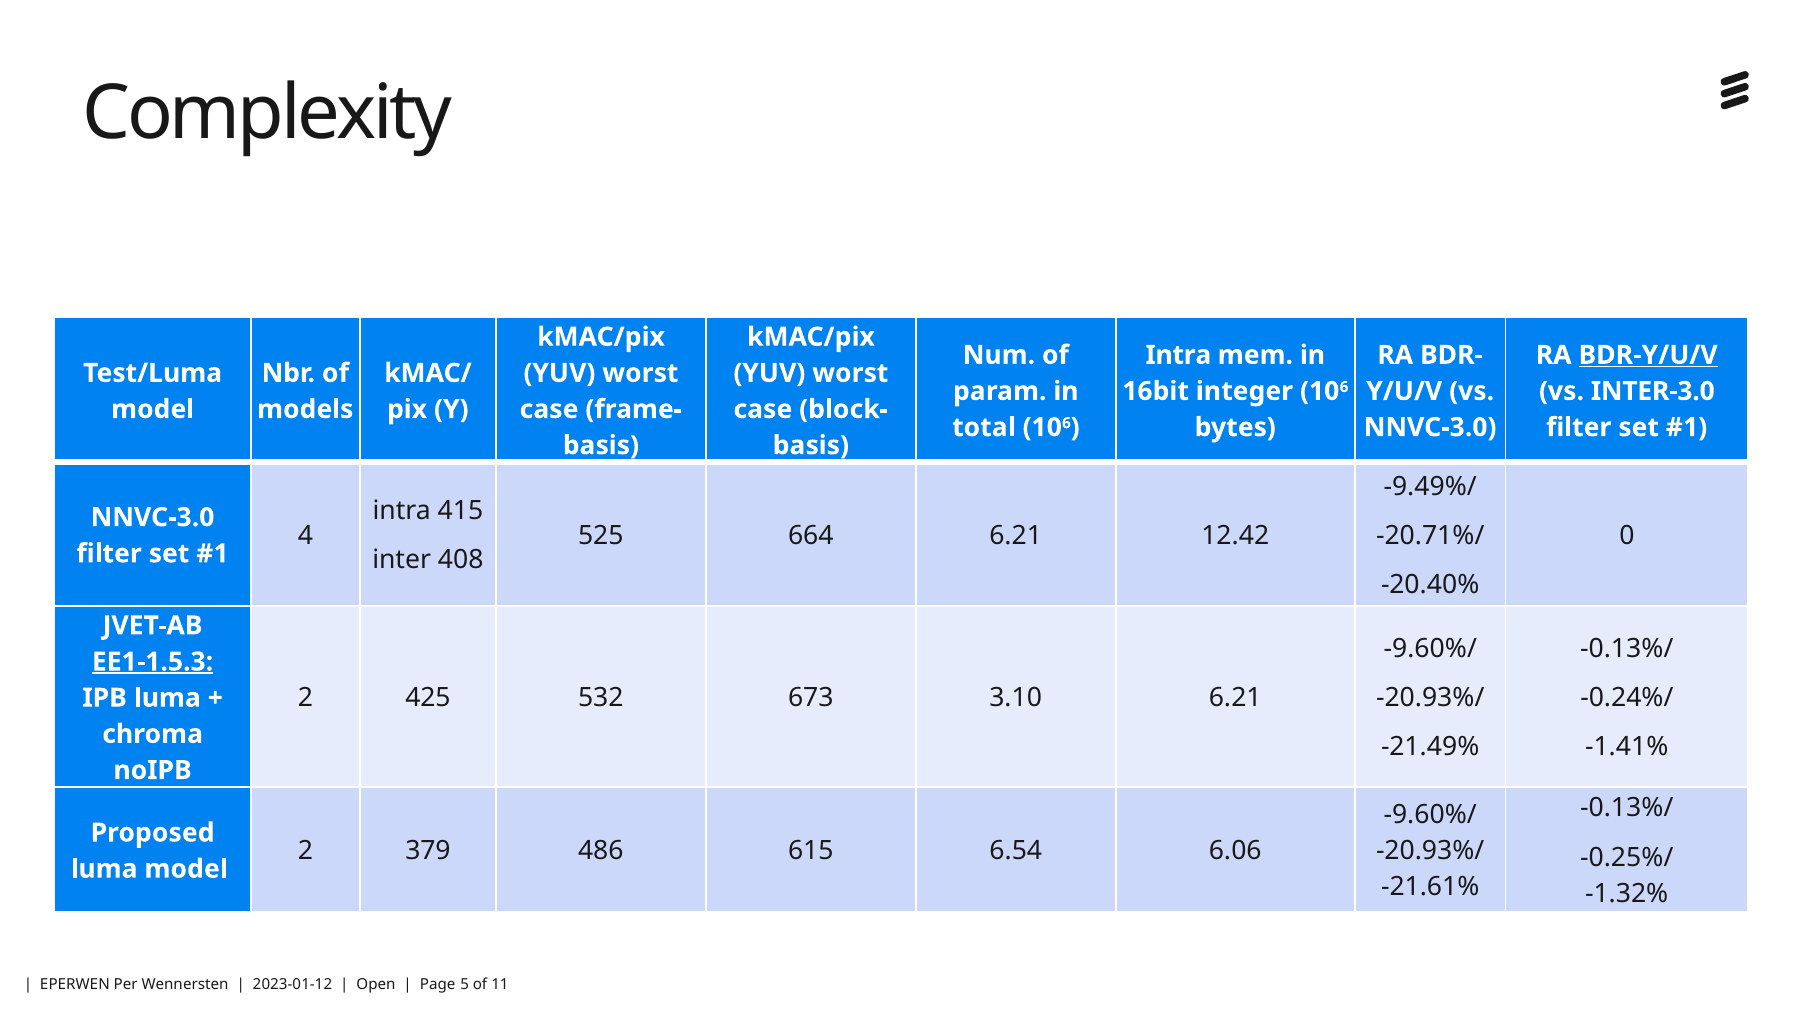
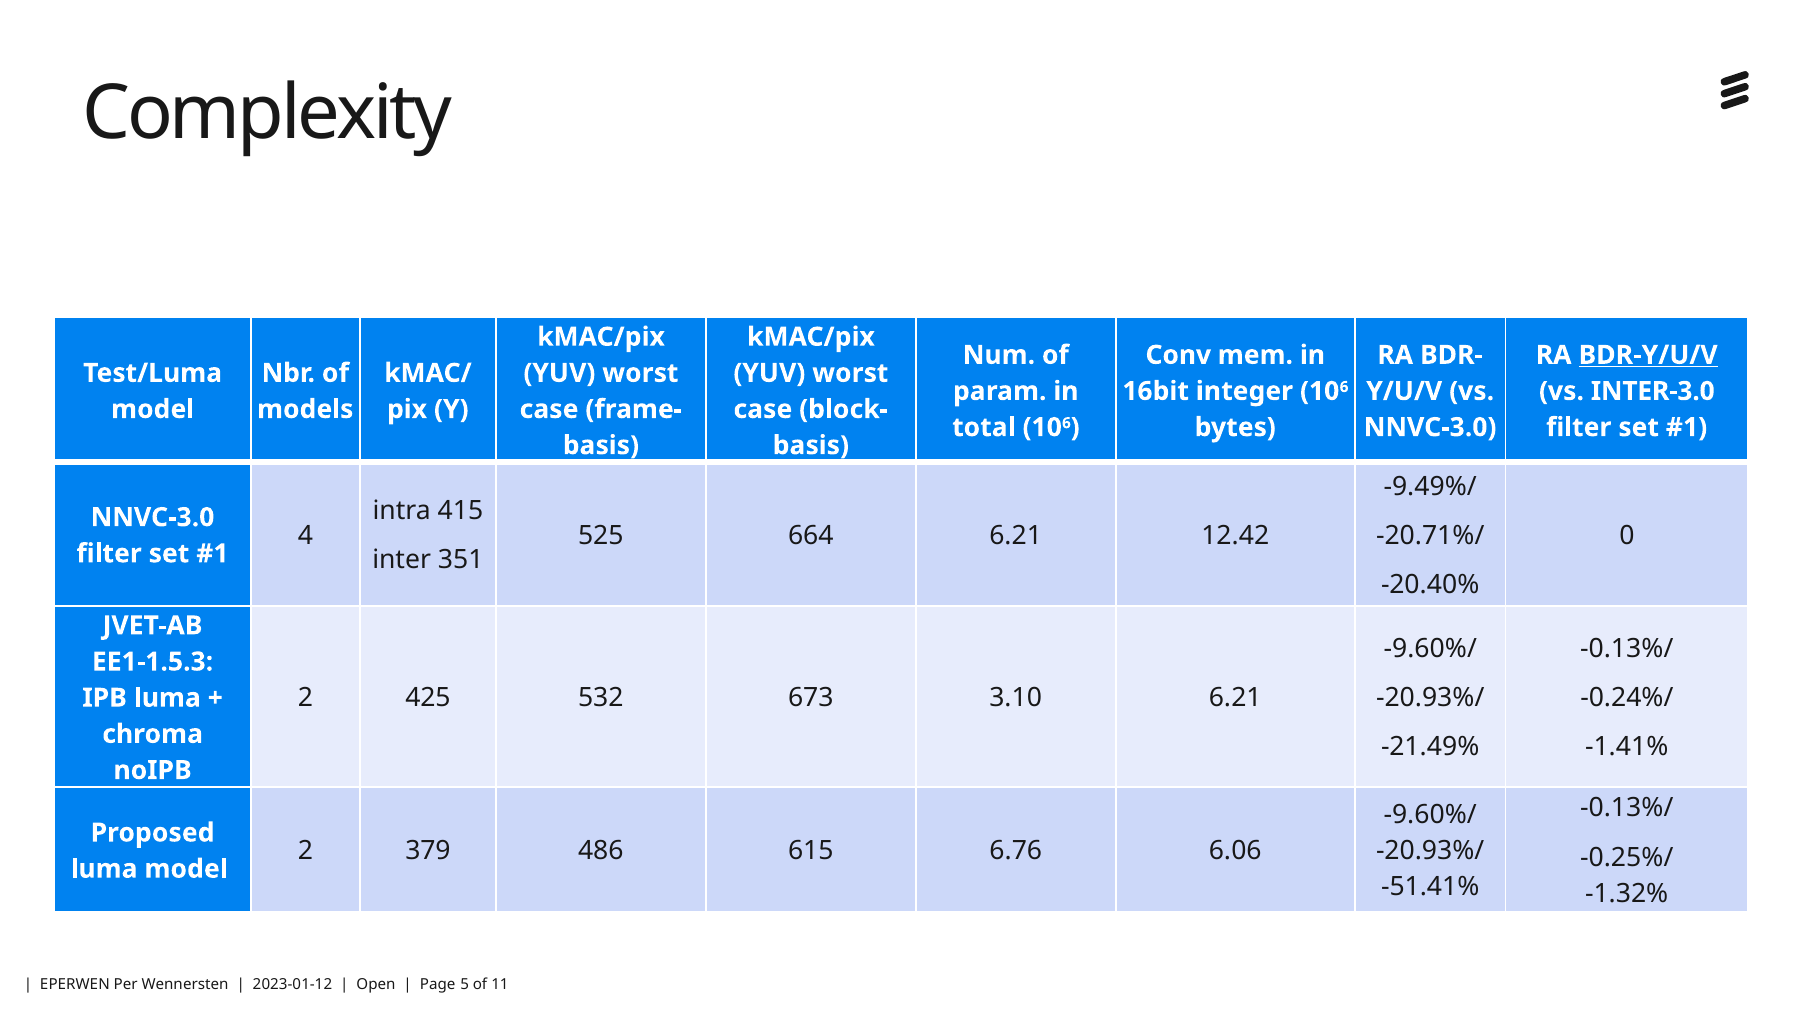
Intra: Intra -> Conv (1178, 355)
408: 408 -> 351 (461, 560)
EE1-1.5.3 underline: present -> none (153, 662)
6.54: 6.54 -> 6.76 (1016, 851)
-21.61%: -21.61% -> -51.41% (1430, 887)
